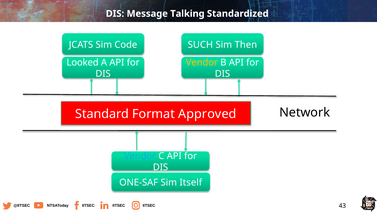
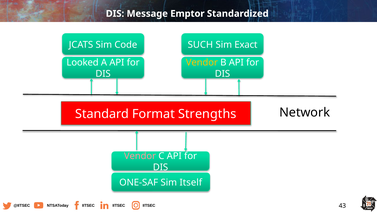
Talking: Talking -> Emptor (187, 14)
Then: Then -> Exact (246, 45)
Approved: Approved -> Strengths (207, 114)
Vendor colour: light blue -> pink (140, 156)
